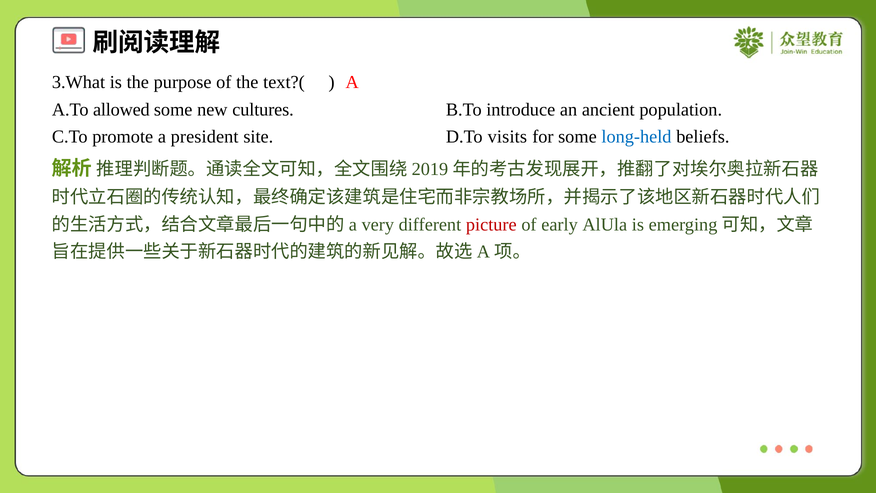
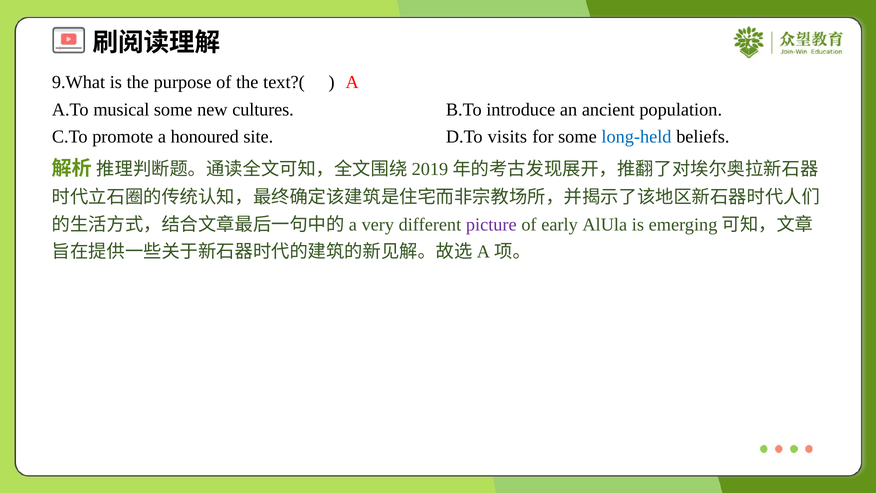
3.What: 3.What -> 9.What (78, 82)
allowed: allowed -> musical (121, 109)
president: president -> honoured (205, 137)
picture colour: red -> purple (491, 224)
